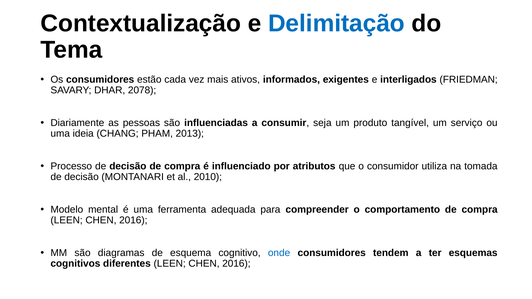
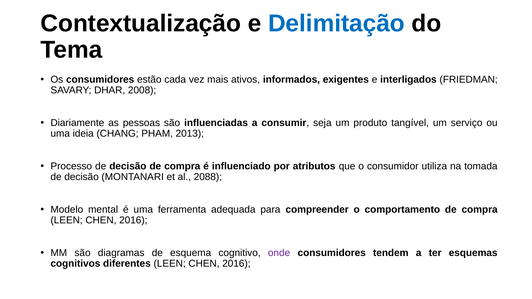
2078: 2078 -> 2008 (142, 90)
2010: 2010 -> 2088 (208, 177)
onde colour: blue -> purple (279, 253)
